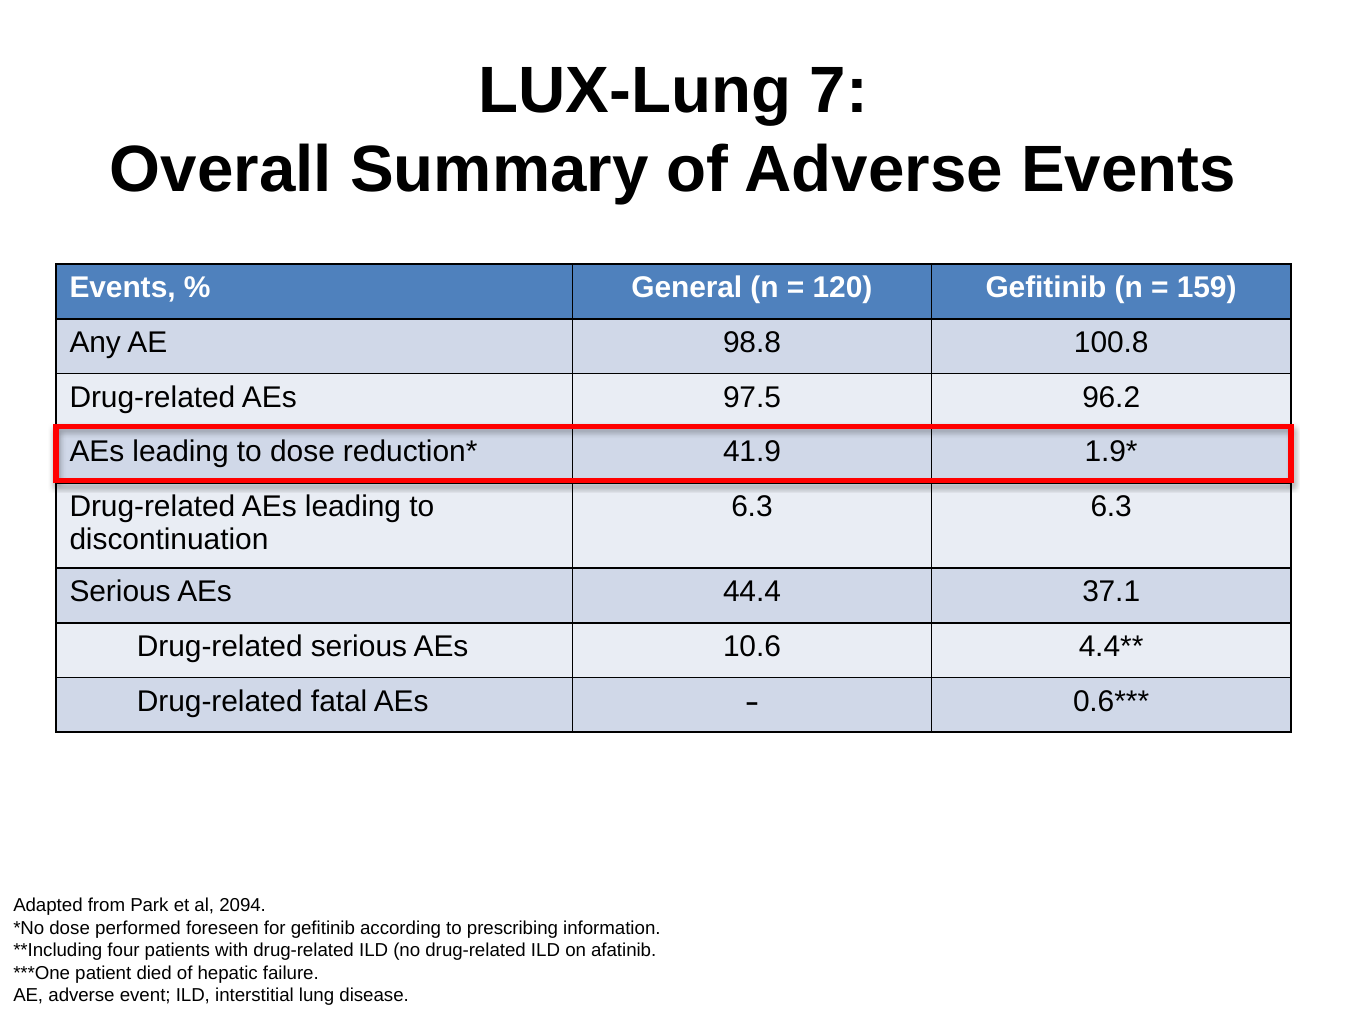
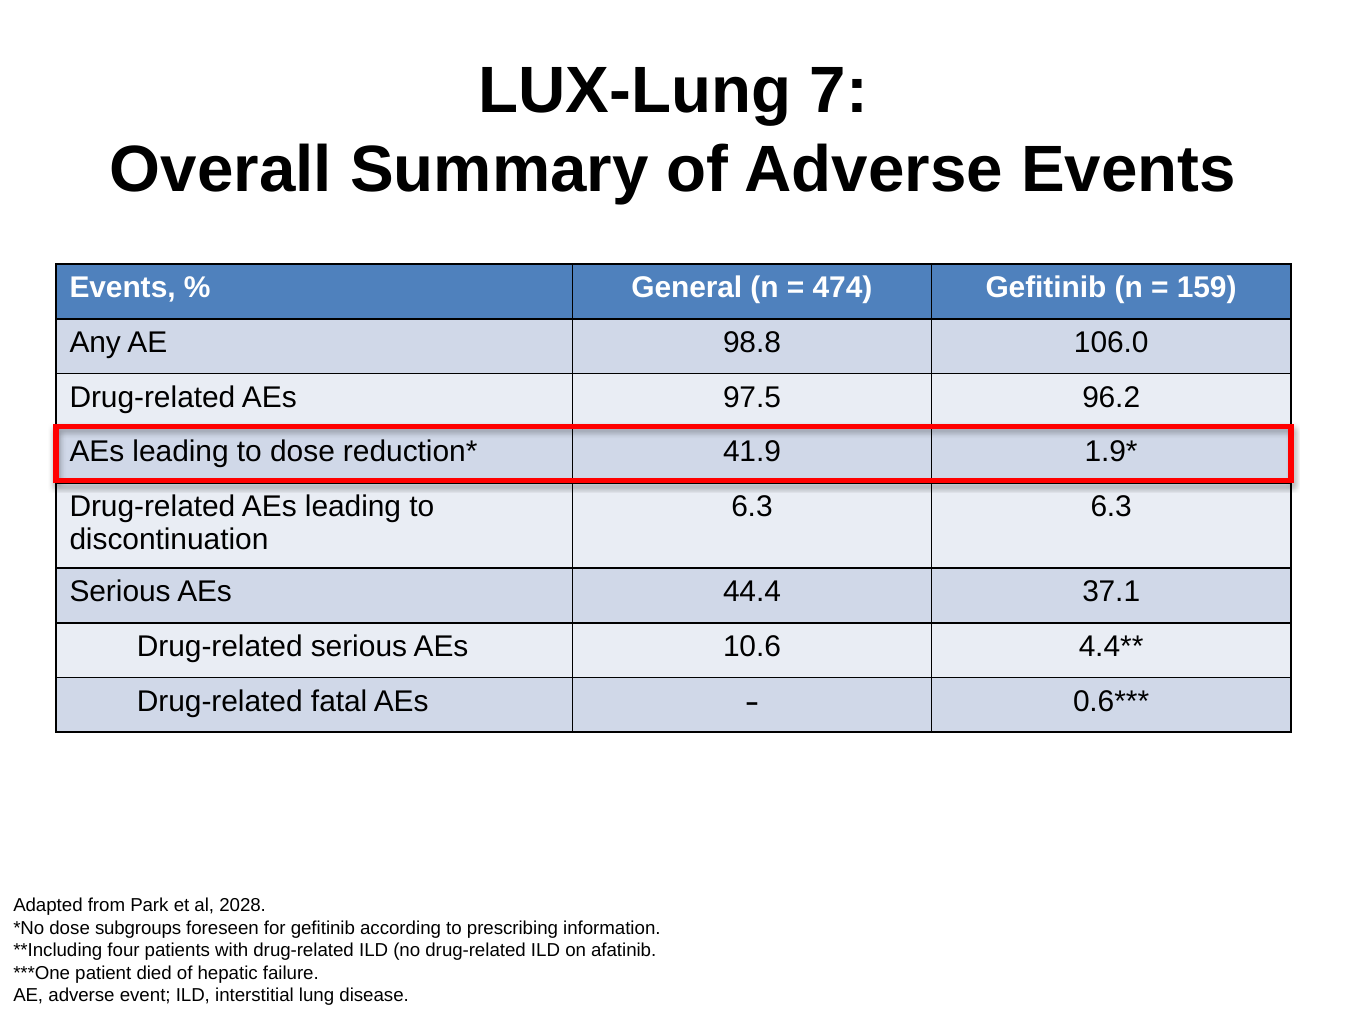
120: 120 -> 474 (842, 288)
100.8: 100.8 -> 106.0 (1111, 343)
2094: 2094 -> 2028 (243, 906)
performed: performed -> subgroups (138, 928)
